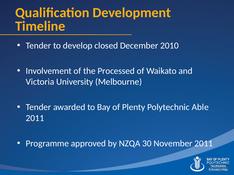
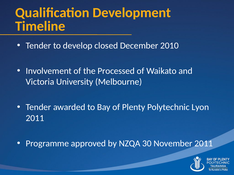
Able: Able -> Lyon (200, 107)
